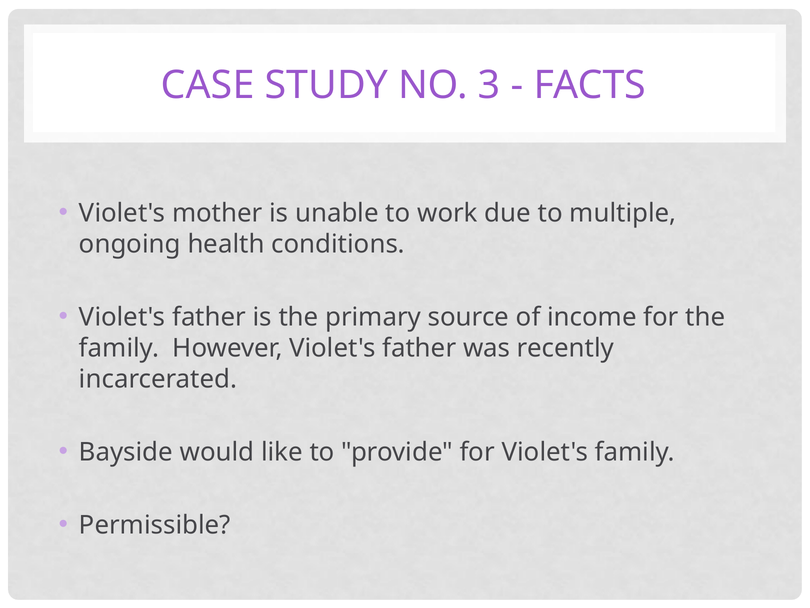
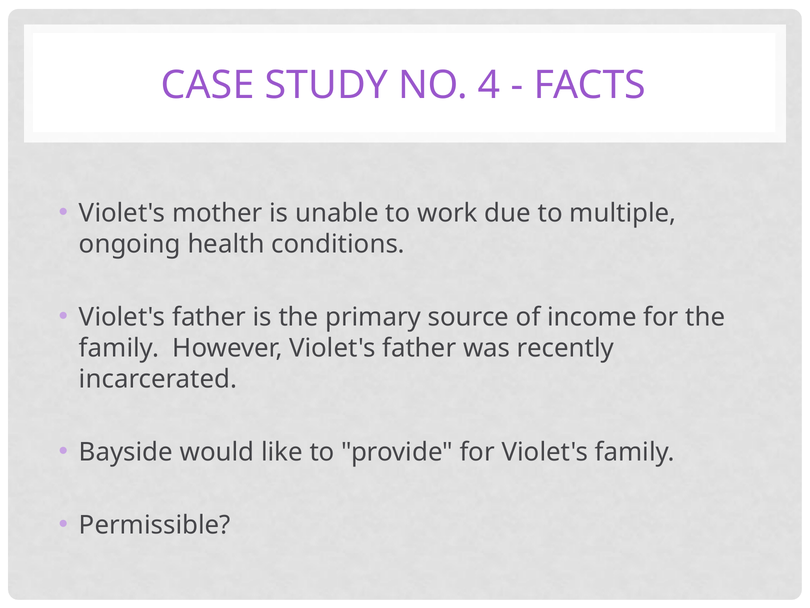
3: 3 -> 4 (489, 85)
